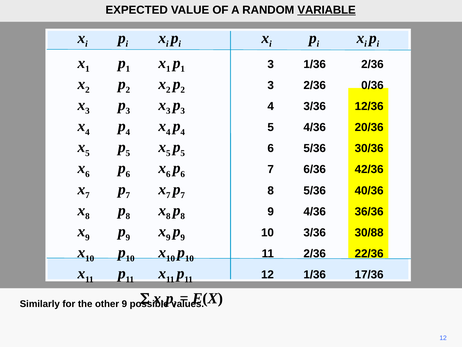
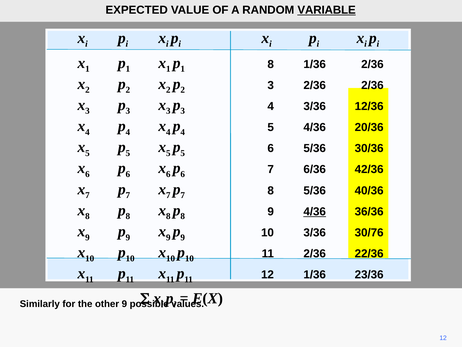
3: 3 -> 8 (271, 64)
2/36 0/36: 0/36 -> 2/36 (372, 85)
4/36 underline: none -> present (315, 211)
30/88: 30/88 -> 30/76 (369, 232)
17/36: 17/36 -> 23/36 (369, 274)
